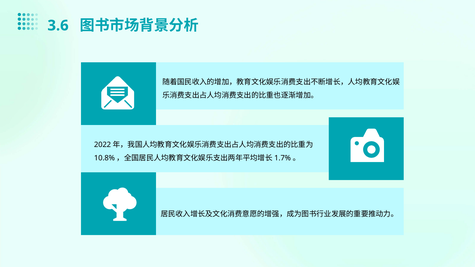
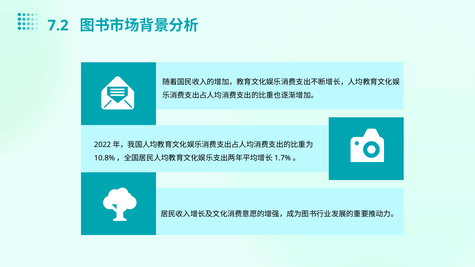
3.6: 3.6 -> 7.2 (58, 26)
